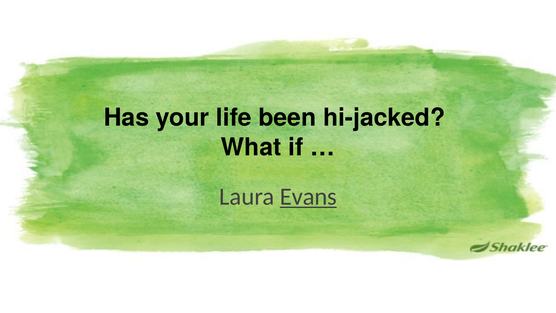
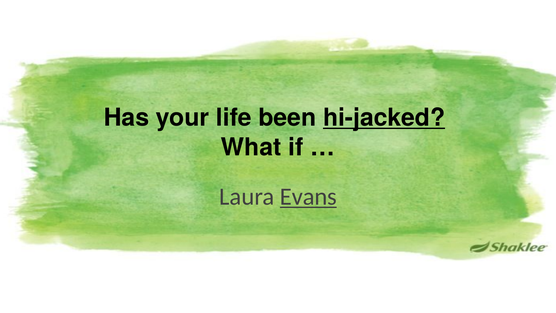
hi-jacked underline: none -> present (384, 118)
